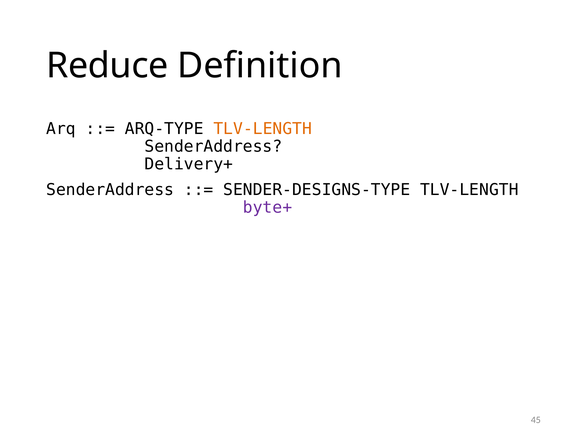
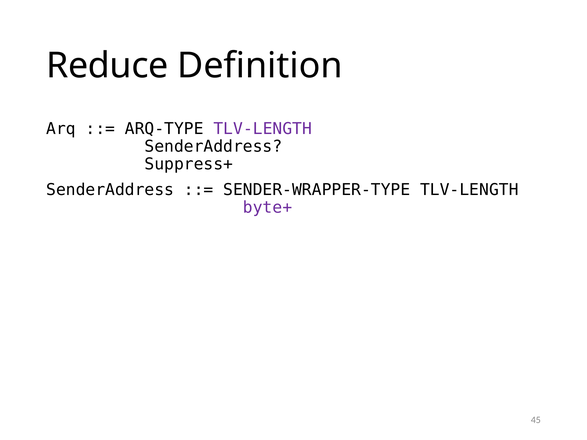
TLV-LENGTH colour: orange -> purple (263, 129)
Delivery+: Delivery+ -> Suppress+ (189, 164)
SENDER-DESIGNS-TYPE: SENDER-DESIGNS-TYPE -> SENDER-WRAPPER-TYPE (317, 190)
